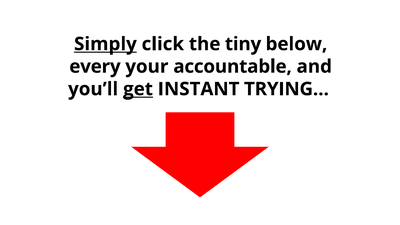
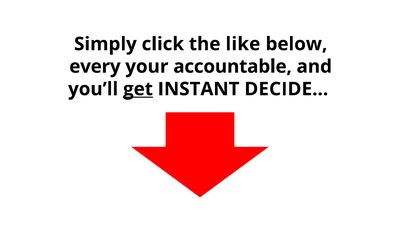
Simply underline: present -> none (105, 44)
tiny: tiny -> like (243, 44)
TRYING…: TRYING… -> DECIDE… (286, 89)
